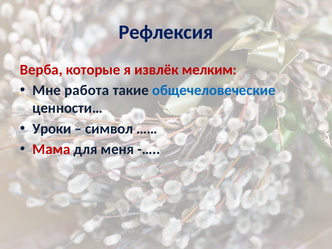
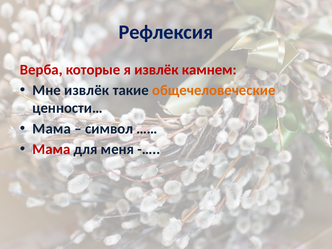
мелким: мелким -> камнем (209, 70)
Мне работа: работа -> извлёк (87, 90)
общечеловеческие colour: blue -> orange (214, 90)
Уроки: Уроки -> Мама (52, 129)
